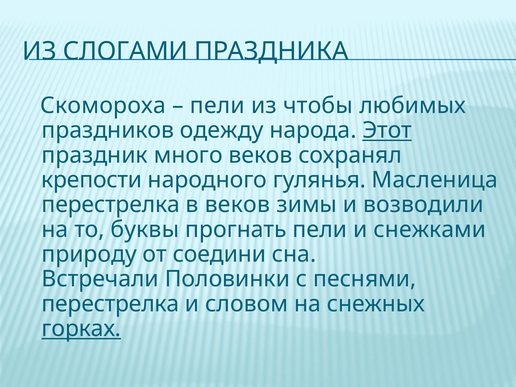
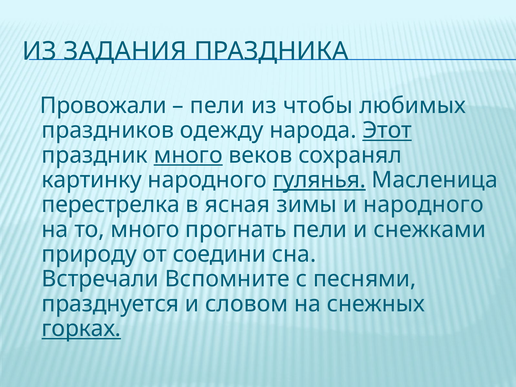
СЛОГАМИ: СЛОГАМИ -> ЗАДАНИЯ (125, 51)
Скомороха: Скомороха -> Провожали (103, 106)
много underline: none -> present (188, 155)
крепости: крепости -> картинку (92, 180)
гулянья underline: none -> present (319, 180)
в веков: веков -> ясная (237, 205)
и возводили: возводили -> народного (423, 205)
то буквы: буквы -> много (145, 230)
Половинки: Половинки -> Вспомните (227, 279)
перестрелка: перестрелка -> празднуется (110, 304)
